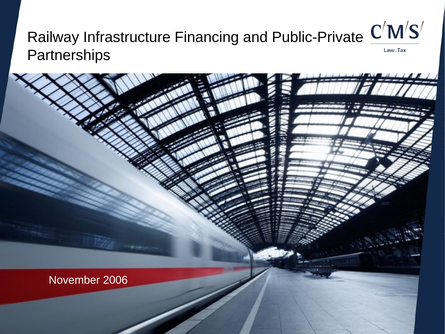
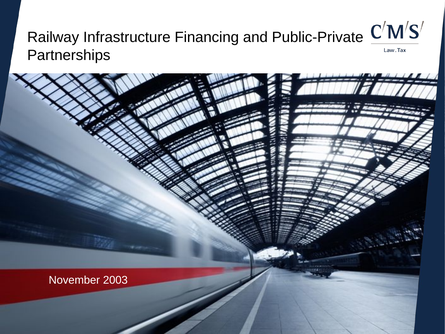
2006: 2006 -> 2003 (115, 280)
